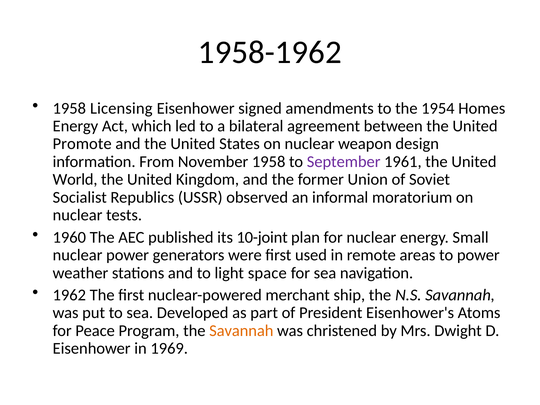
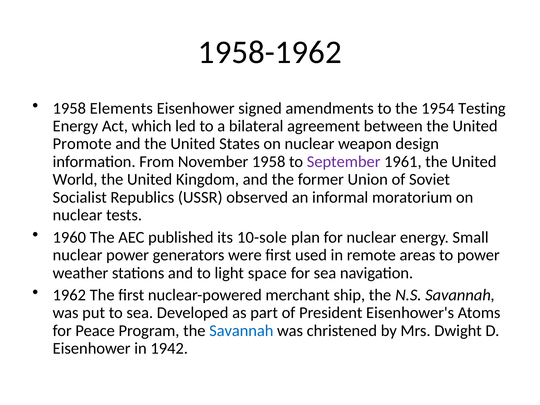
Licensing: Licensing -> Elements (121, 108)
Homes: Homes -> Testing (482, 108)
10-joint: 10-joint -> 10-sole (262, 237)
Savannah colour: orange -> blue (241, 331)
1969: 1969 -> 1942 (169, 348)
